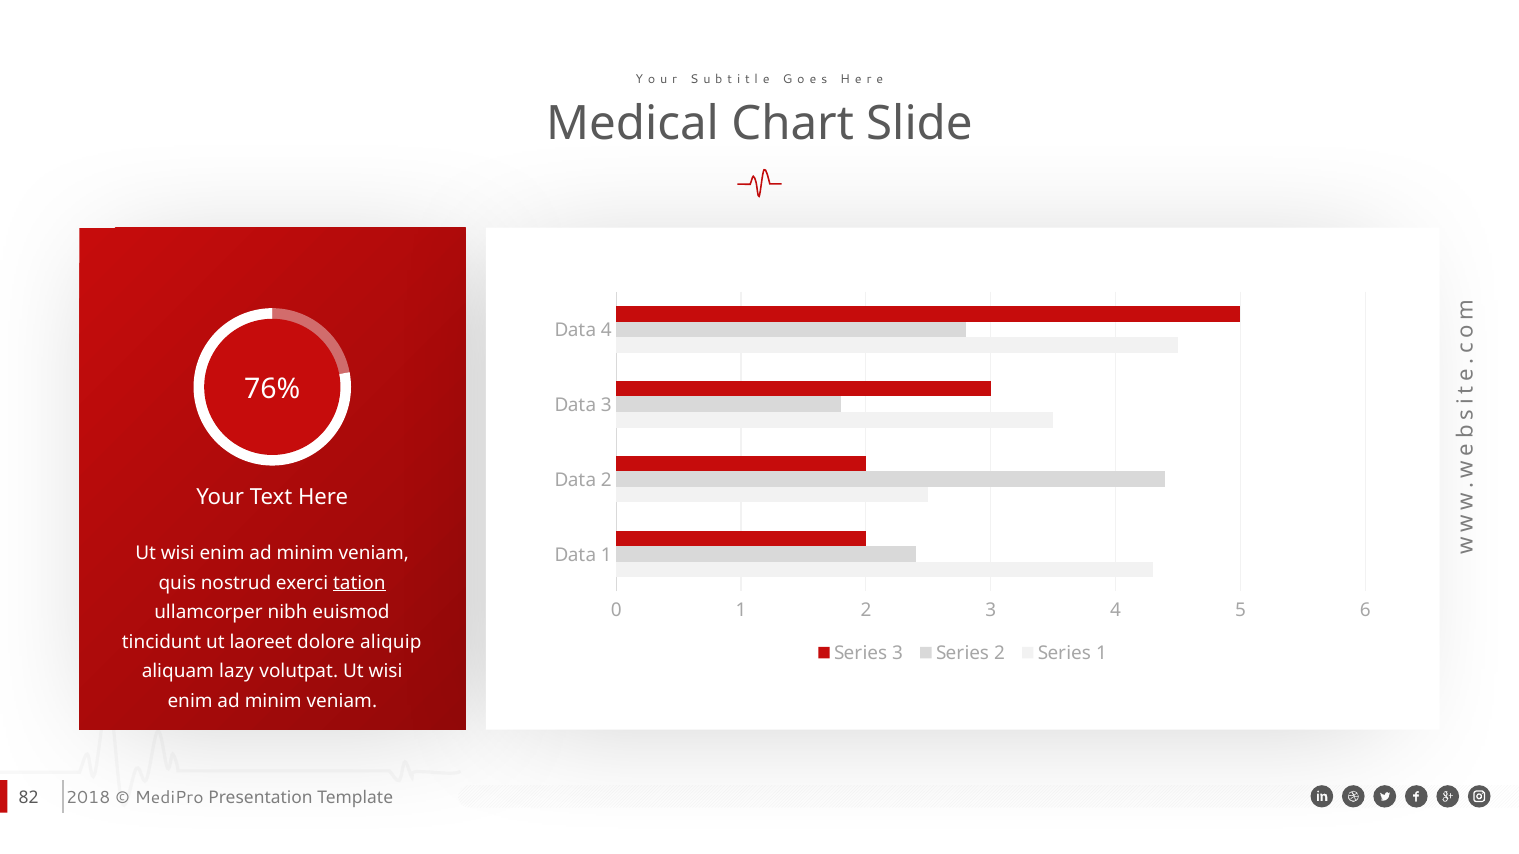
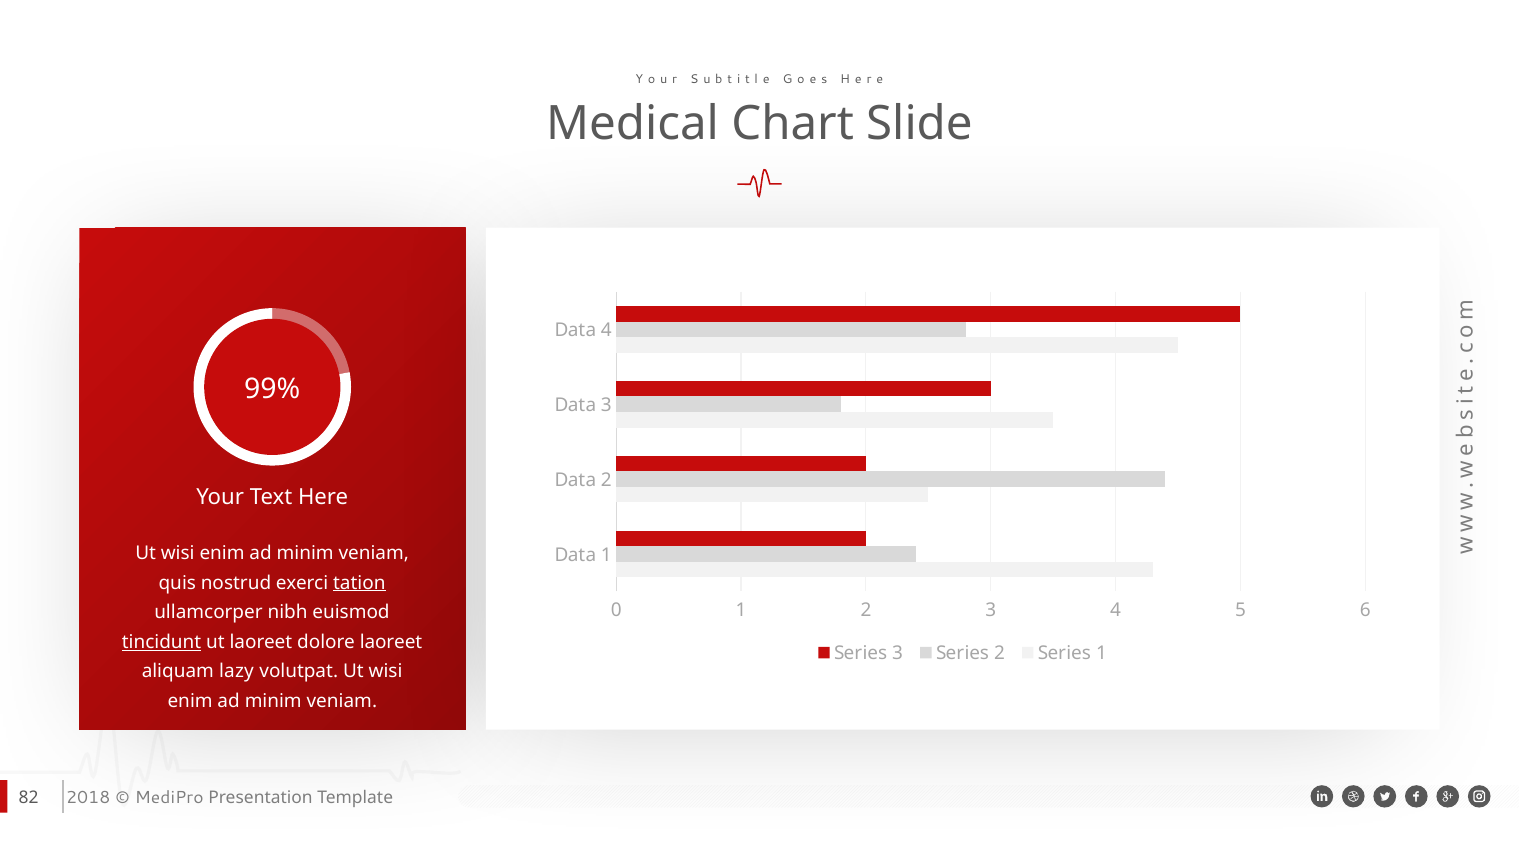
76%: 76% -> 99% (272, 389)
tincidunt underline: none -> present (162, 642)
dolore aliquip: aliquip -> laoreet (391, 642)
